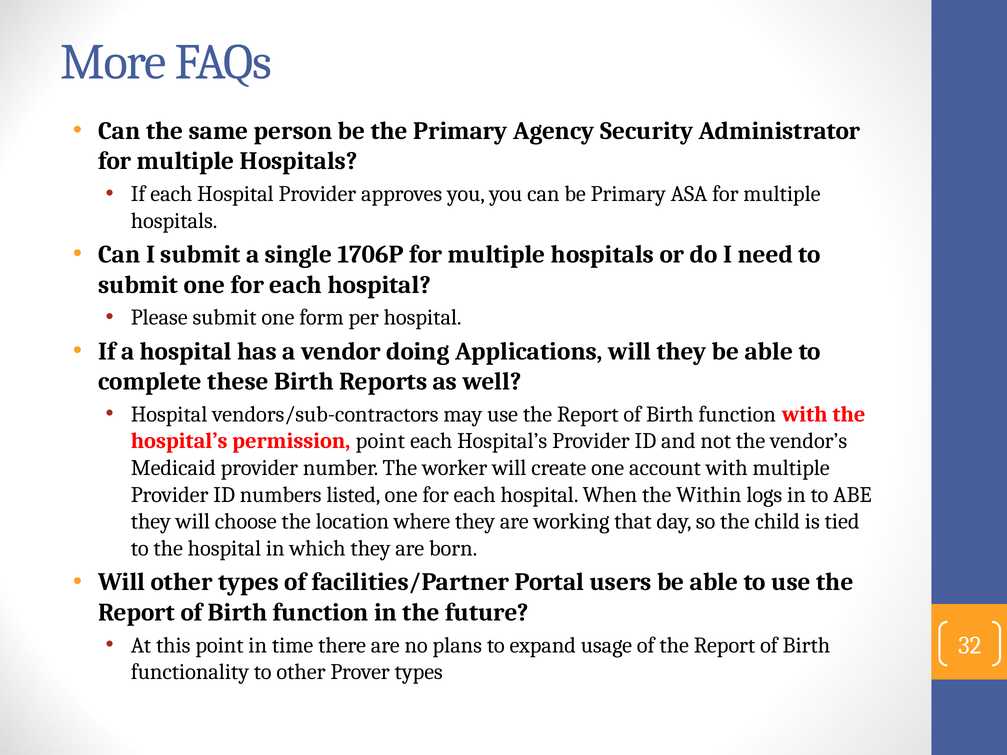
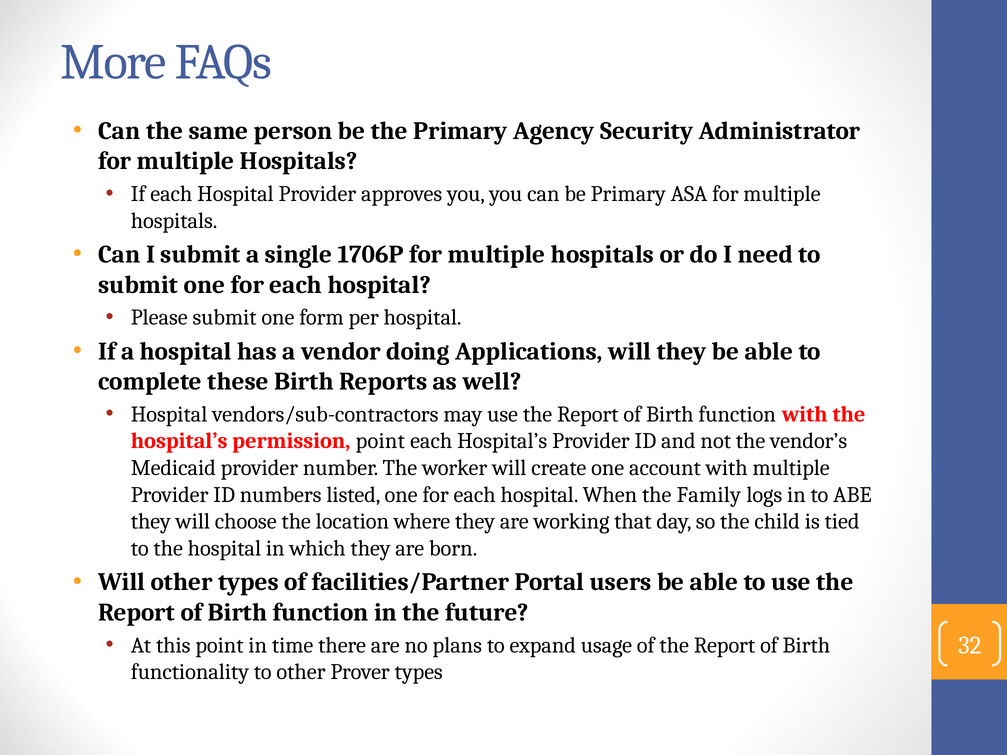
Within: Within -> Family (709, 495)
